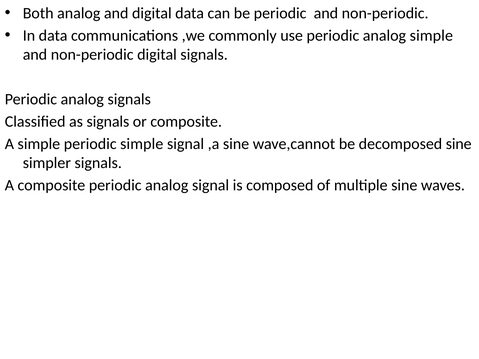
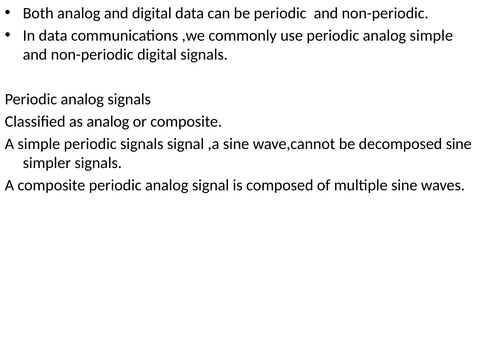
as signals: signals -> analog (108, 122)
periodic simple: simple -> signals (142, 144)
